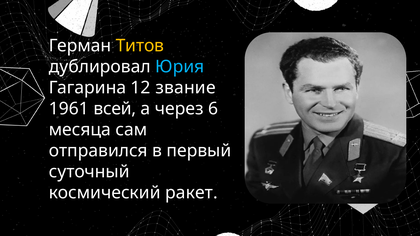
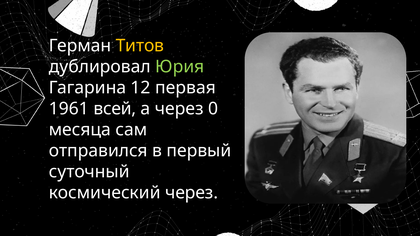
Юрия colour: light blue -> light green (180, 67)
звание: звание -> первая (186, 88)
6: 6 -> 0 (213, 109)
космический ракет: ракет -> через (192, 193)
